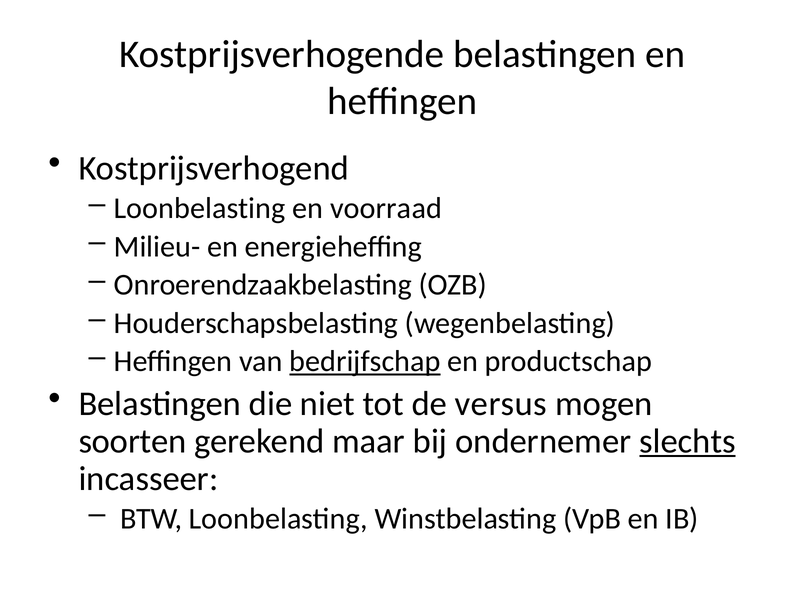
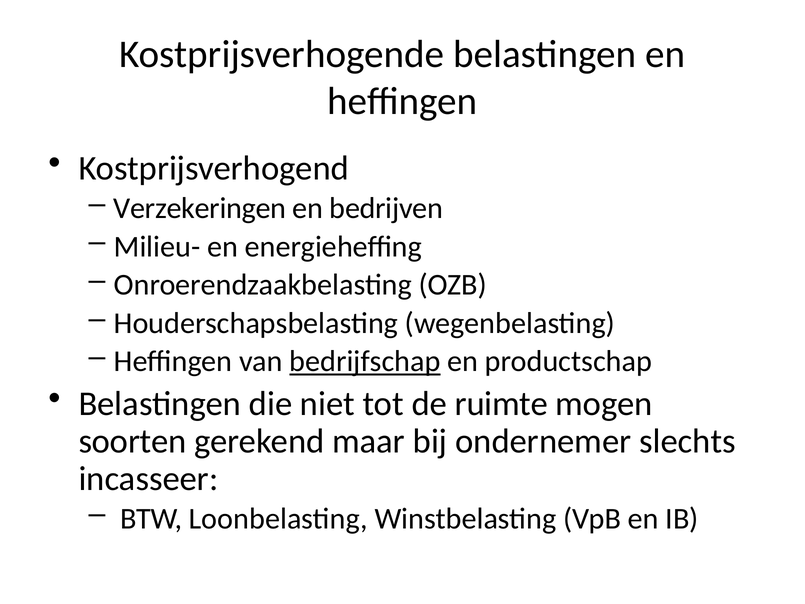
Loonbelasting: Loonbelasting -> Verzekeringen (200, 208)
voorraad: voorraad -> bedrijven (386, 208)
versus: versus -> ruimte (501, 403)
slechts underline: present -> none (687, 441)
